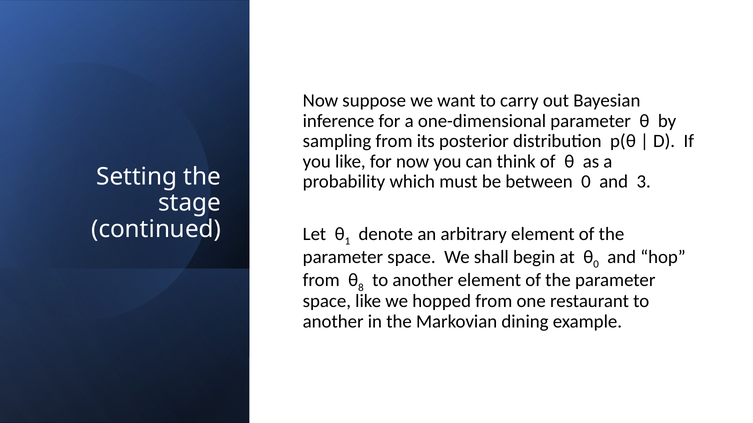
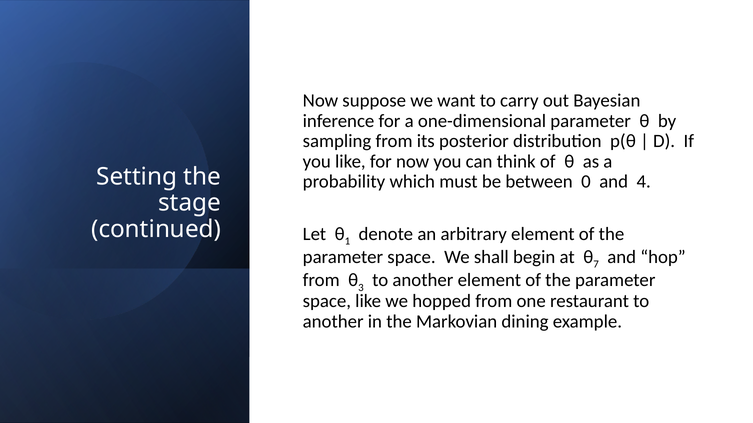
3: 3 -> 4 (644, 182)
θ 0: 0 -> 7 (596, 265)
8: 8 -> 3 (361, 288)
